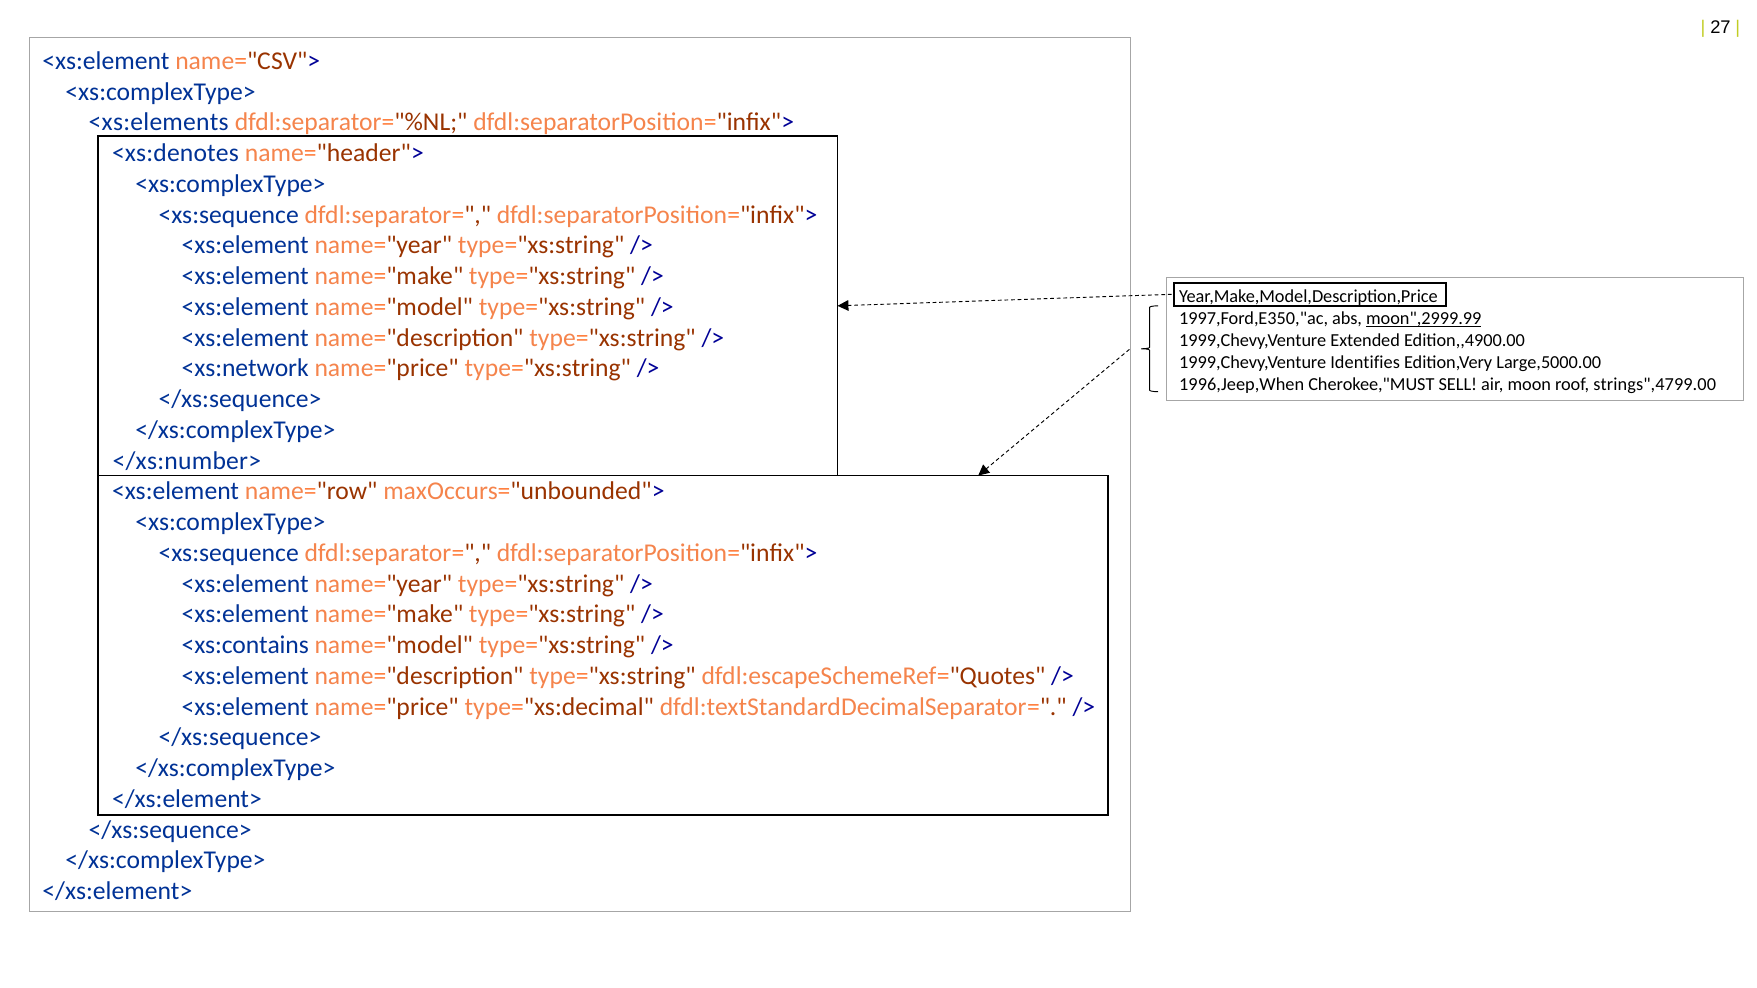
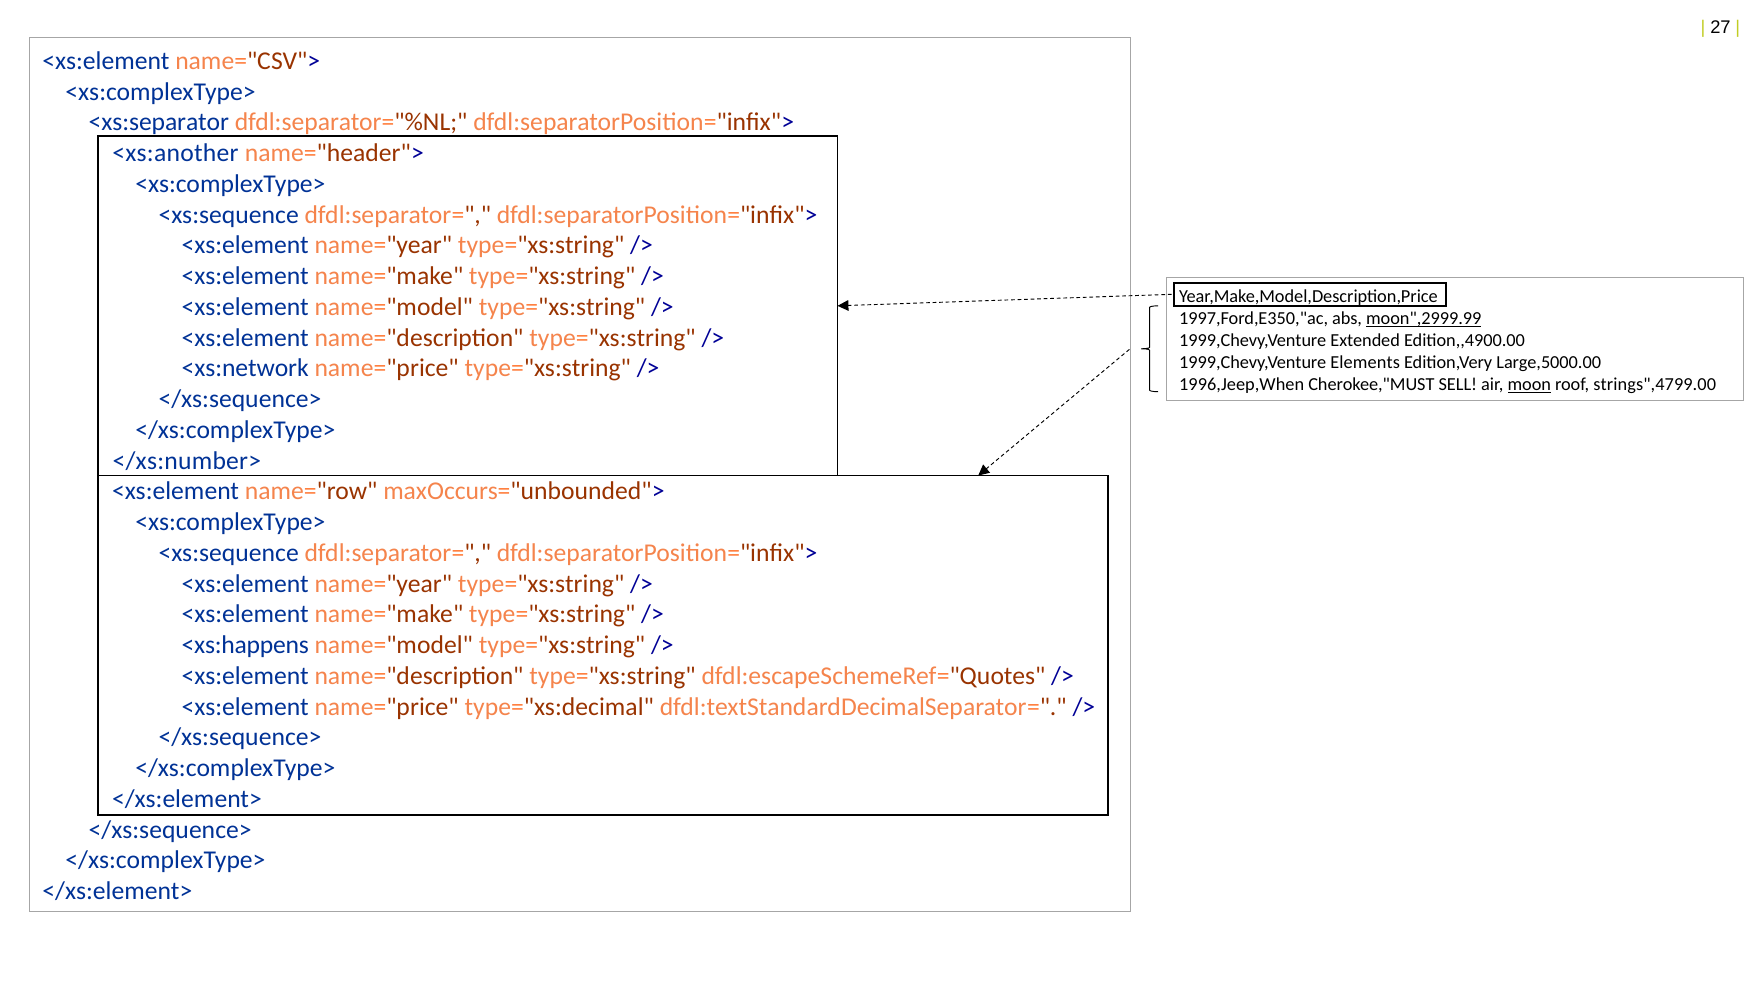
<xs:elements: <xs:elements -> <xs:separator (159, 122)
<xs:denotes: <xs:denotes -> <xs:another (175, 153)
Identifies: Identifies -> Elements (1365, 363)
moon underline: none -> present (1529, 385)
<xs:contains: <xs:contains -> <xs:happens (245, 645)
